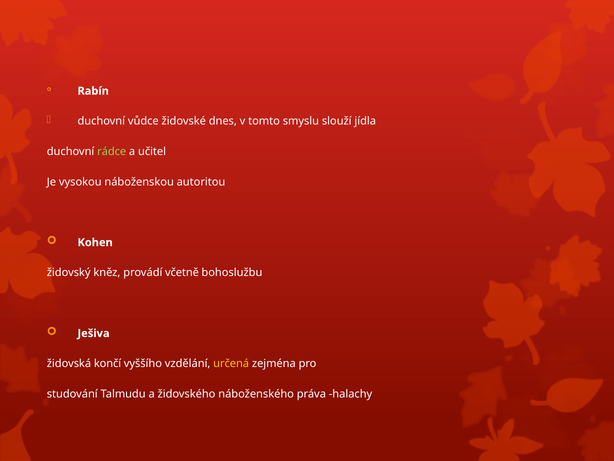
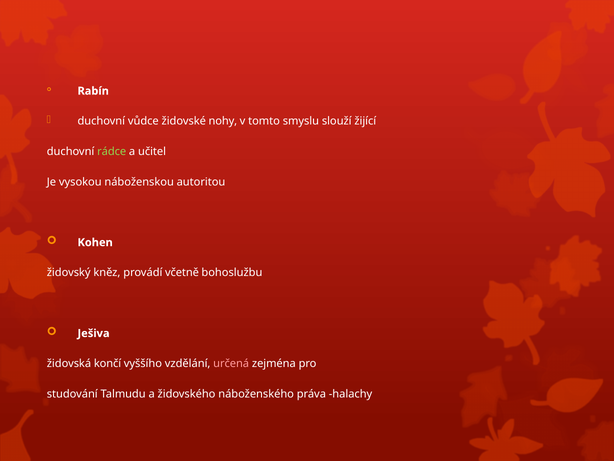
dnes: dnes -> nohy (223, 121)
jídla: jídla -> žijící (365, 121)
určená colour: yellow -> pink (231, 363)
